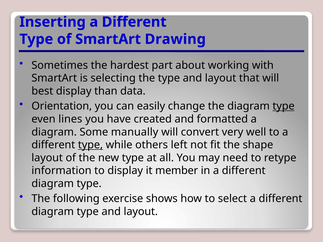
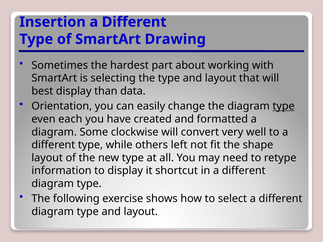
Inserting: Inserting -> Insertion (53, 22)
lines: lines -> each (70, 119)
manually: manually -> clockwise (135, 132)
type underline: present -> none (90, 145)
member: member -> shortcut (177, 171)
